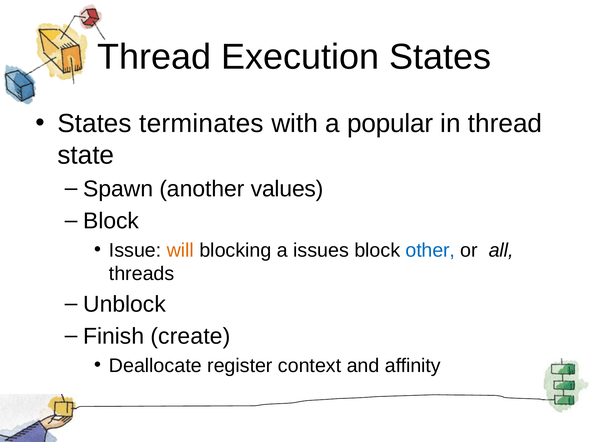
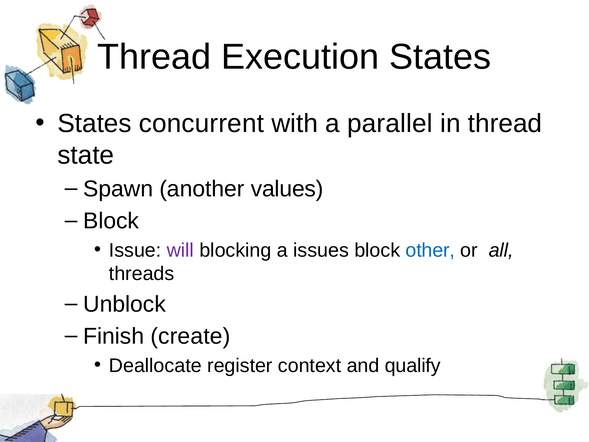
terminates: terminates -> concurrent (201, 124)
popular: popular -> parallel (390, 124)
will colour: orange -> purple (180, 250)
affinity: affinity -> qualify (413, 365)
